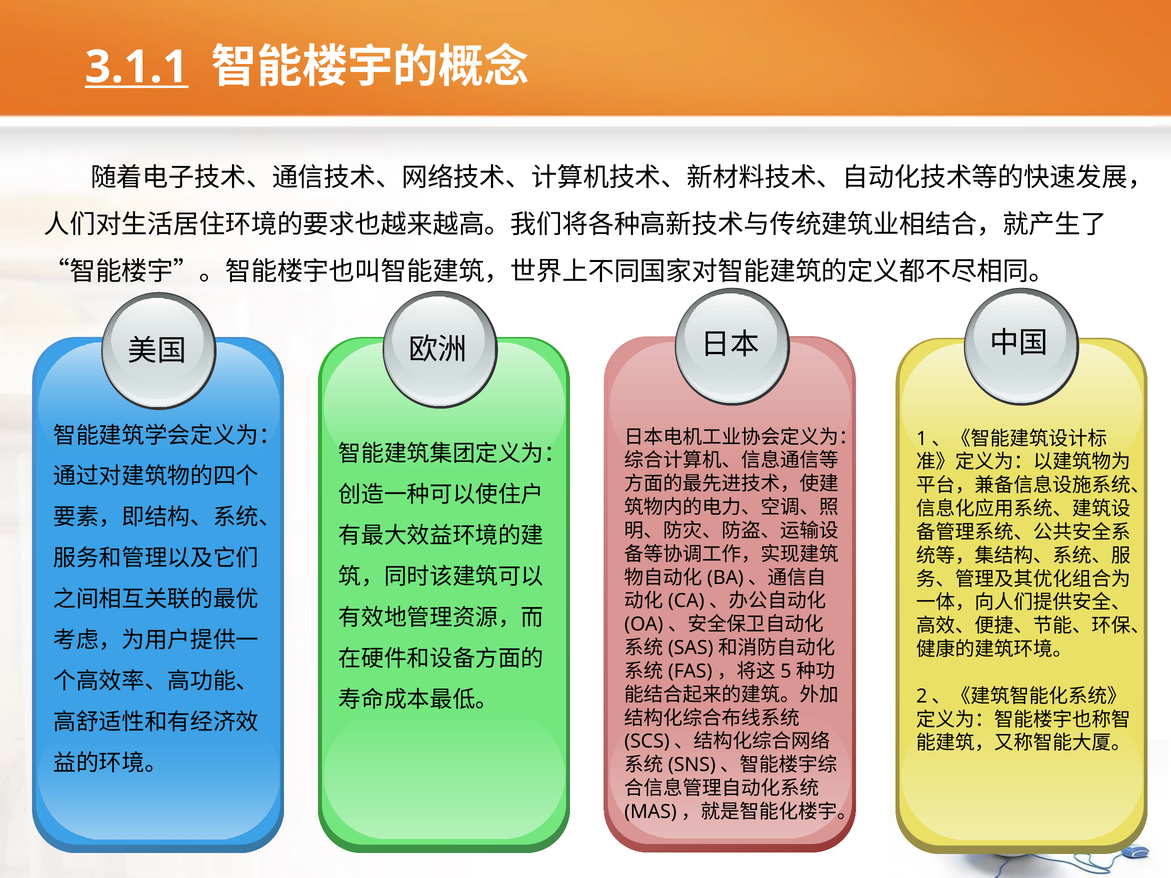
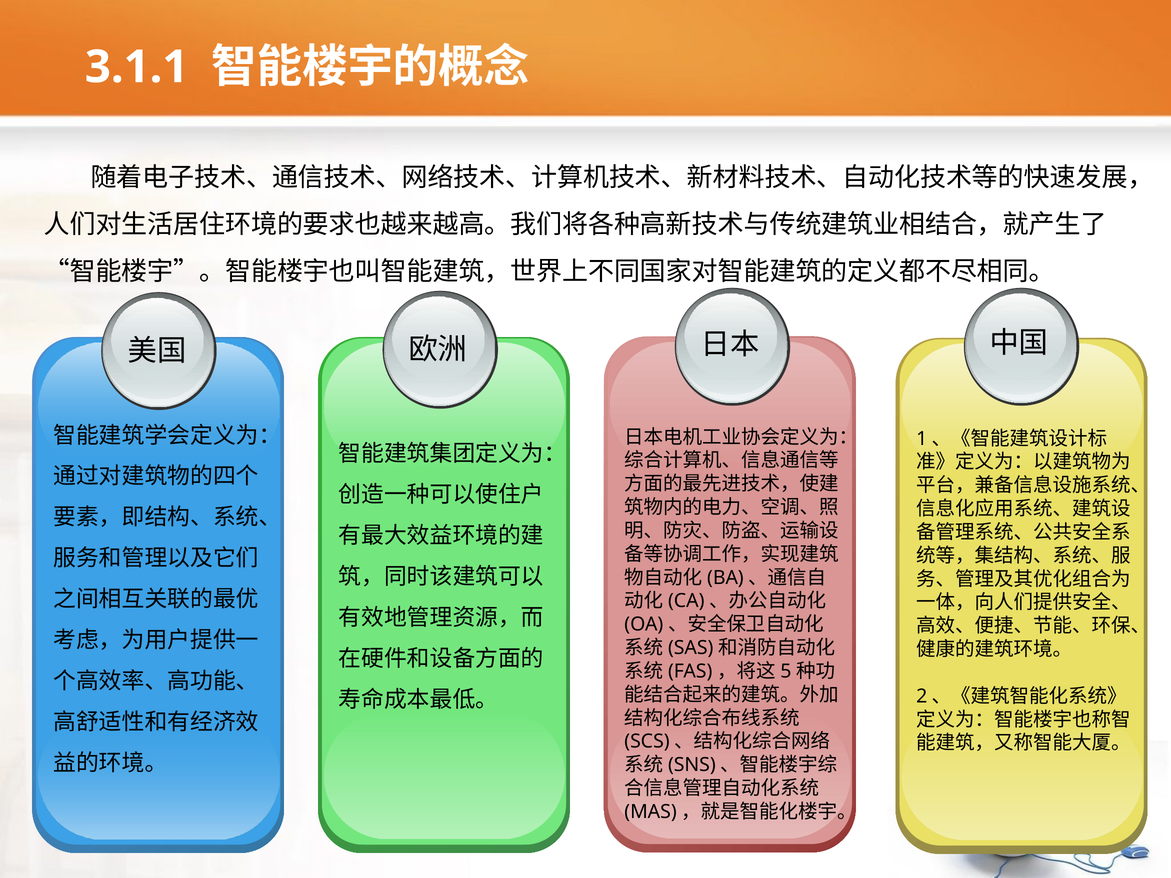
3.1.1 underline: present -> none (137, 67)
